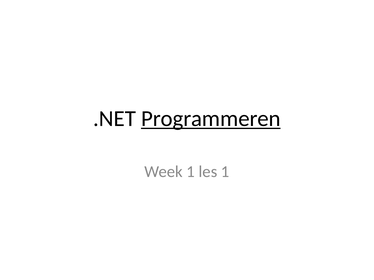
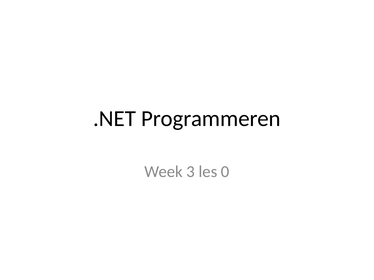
Programmeren underline: present -> none (211, 119)
Week 1: 1 -> 3 (191, 172)
les 1: 1 -> 0 (225, 172)
